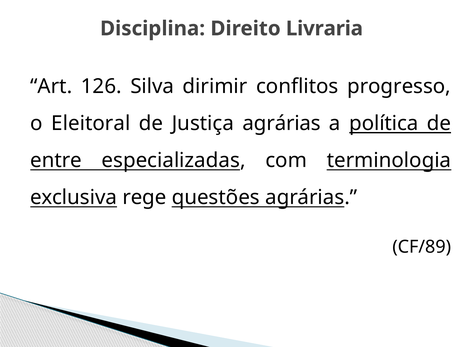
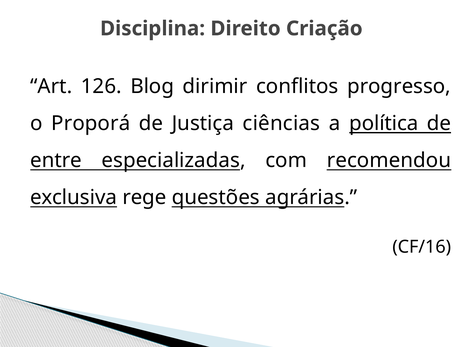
Livraria: Livraria -> Criação (324, 29)
Silva: Silva -> Blog (152, 86)
Eleitoral: Eleitoral -> Proporá (91, 123)
Justiça agrárias: agrárias -> ciências (281, 123)
terminologia: terminologia -> recomendou (389, 160)
CF/89: CF/89 -> CF/16 (422, 247)
